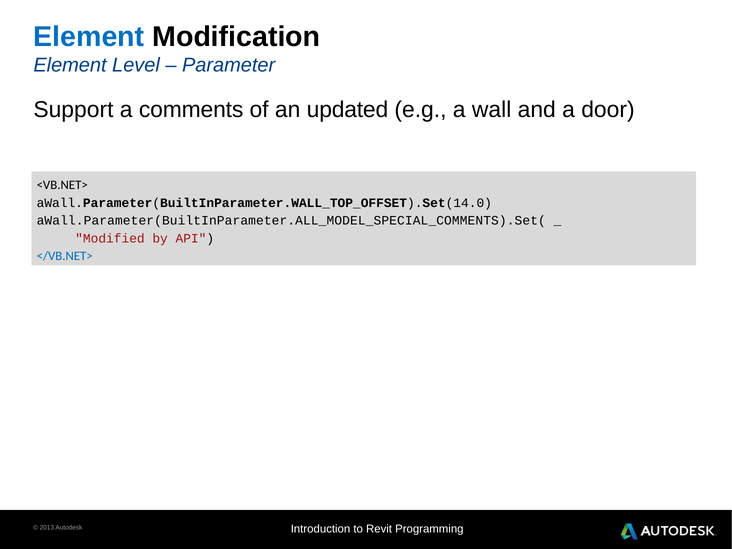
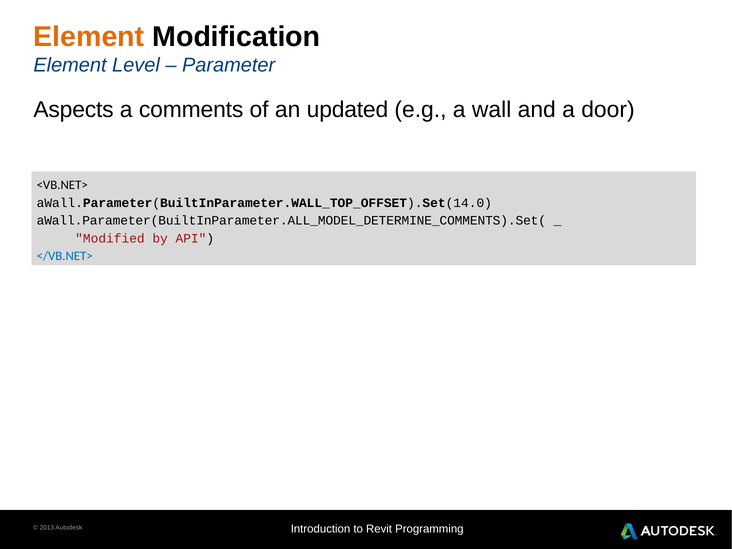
Element colour: blue -> orange (89, 37)
Support: Support -> Aspects (74, 110)
aWall.Parameter(BuiltInParameter.ALL_MODEL_SPECIAL_COMMENTS).Set(: aWall.Parameter(BuiltInParameter.ALL_MODEL_SPECIAL_COMMENTS).Set( -> aWall.Parameter(BuiltInParameter.ALL_MODEL_DETERMINE_COMMENTS).Set( (291, 220)
